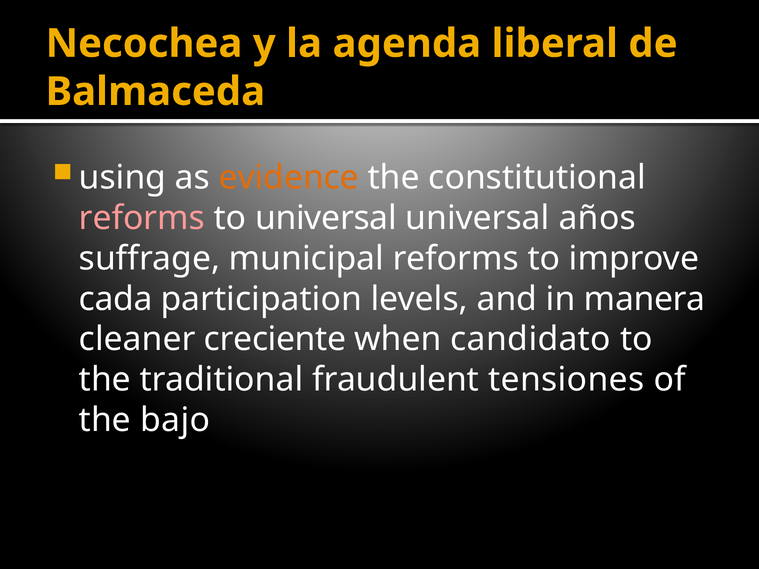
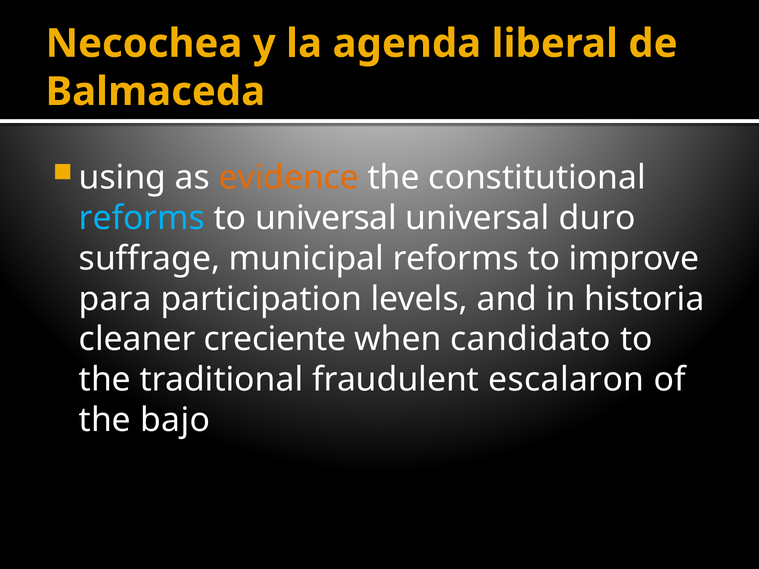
reforms colour: pink -> light blue (142, 218)
años: años -> duro (597, 218)
cada: cada -> para (115, 299)
manera: manera -> historia (644, 299)
tensiones: tensiones -> escalaron (566, 380)
